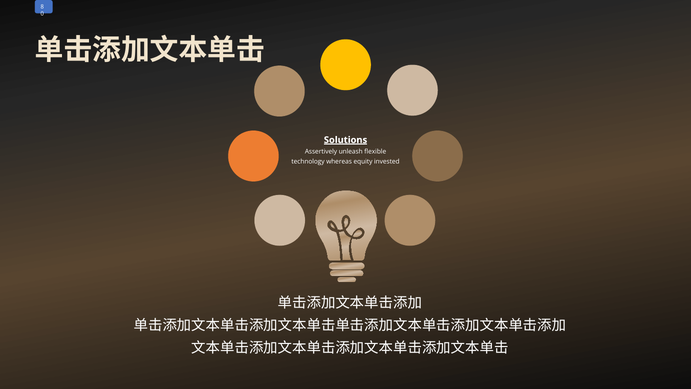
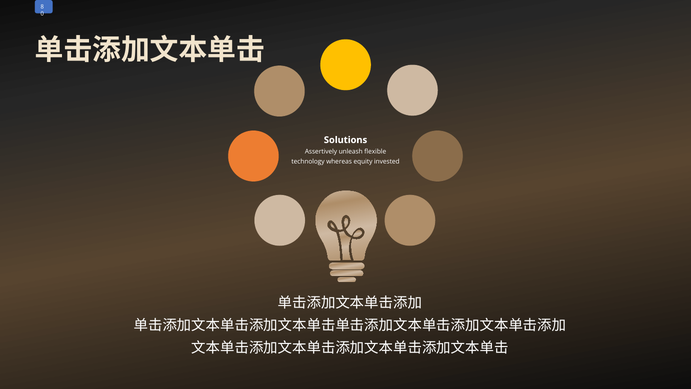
Solutions underline: present -> none (346, 140)
